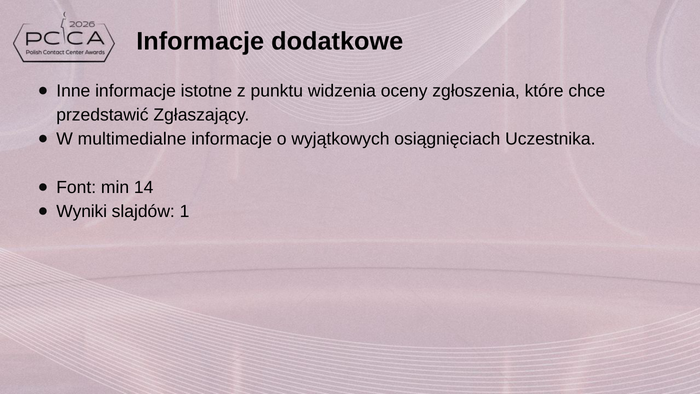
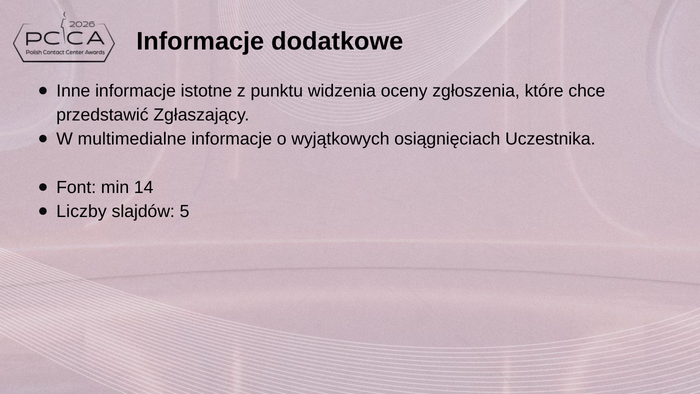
Wyniki: Wyniki -> Liczby (82, 211)
1: 1 -> 5 (185, 211)
